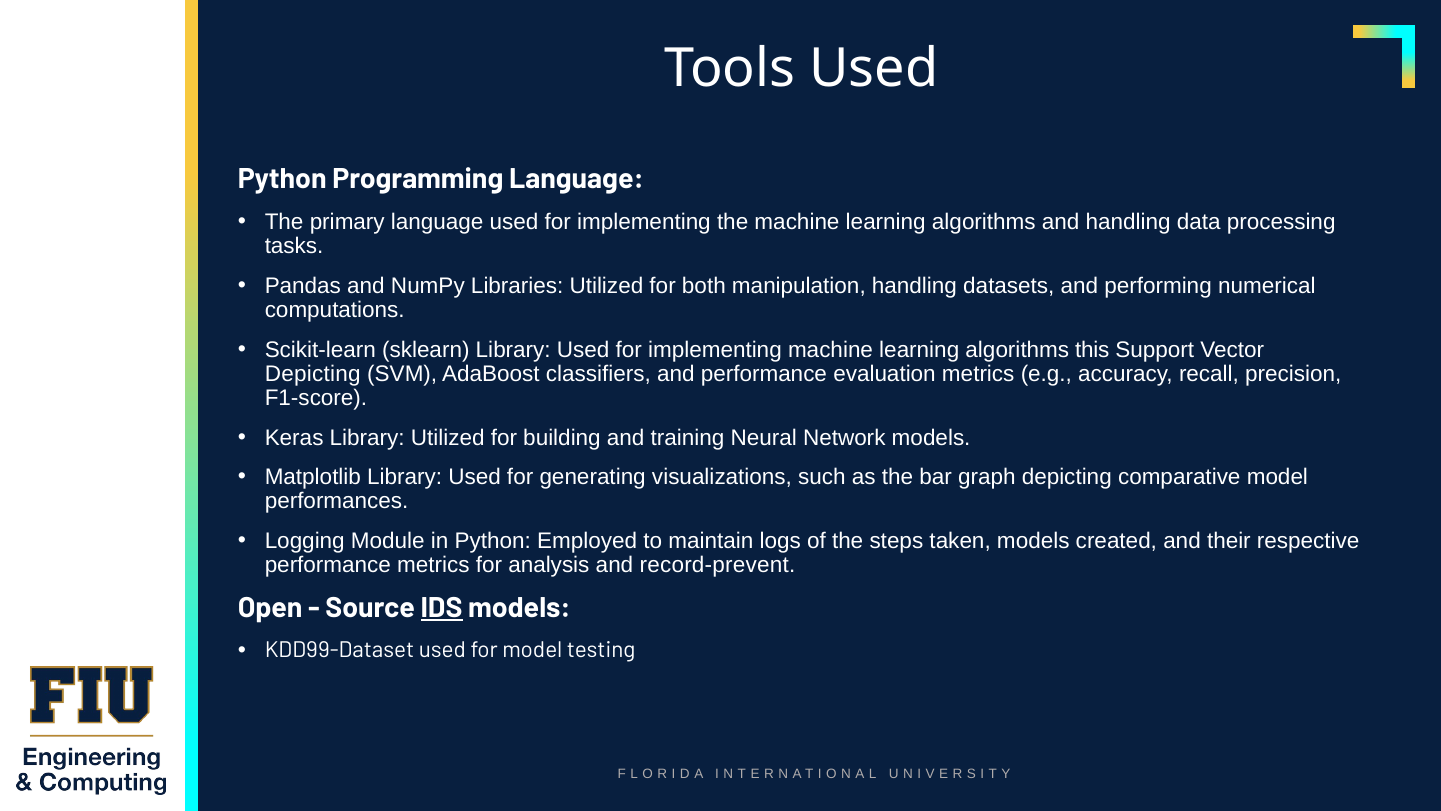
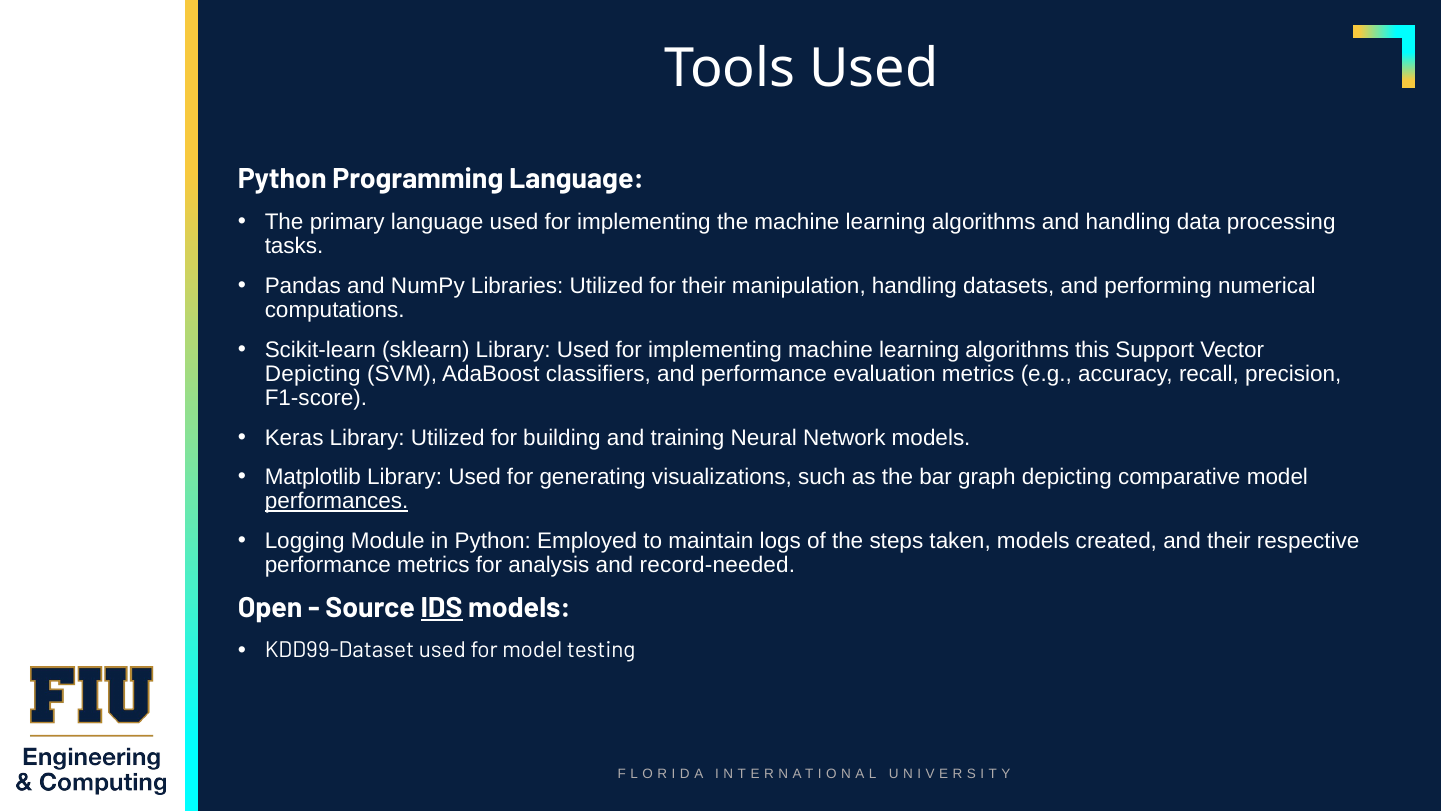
for both: both -> their (704, 286)
performances underline: none -> present (337, 501)
record-prevent: record-prevent -> record-needed (717, 565)
